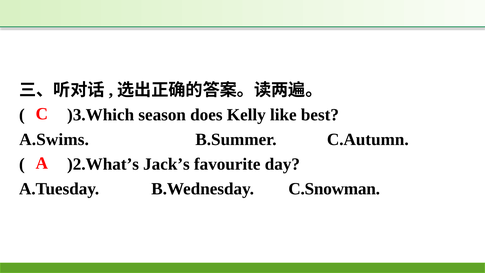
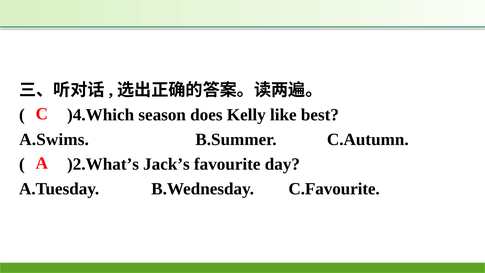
)3.Which: )3.Which -> )4.Which (101, 115)
C.Snowman: C.Snowman -> C.Favourite (334, 189)
